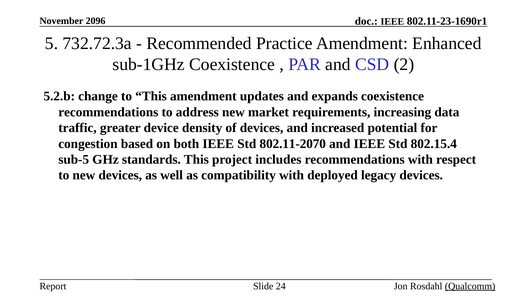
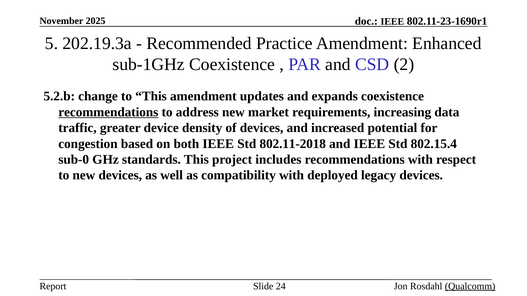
2096: 2096 -> 2025 (96, 21)
732.72.3a: 732.72.3a -> 202.19.3a (97, 43)
recommendations underline: none -> present (108, 112)
802.11-2070: 802.11-2070 -> 802.11-2018 (293, 144)
sub-5: sub-5 -> sub-0 (74, 160)
